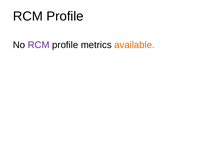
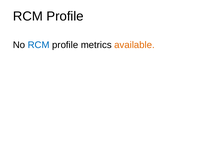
RCM colour: purple -> blue (39, 45)
